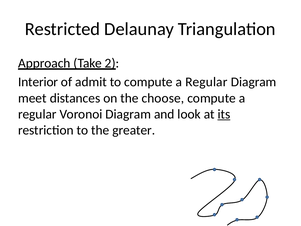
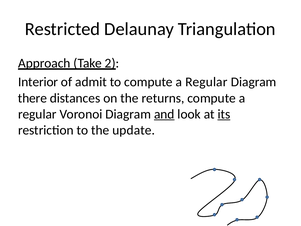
meet: meet -> there (32, 98)
choose: choose -> returns (163, 98)
and underline: none -> present (164, 114)
greater: greater -> update (134, 130)
